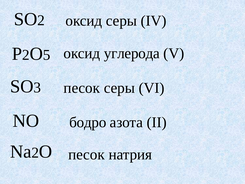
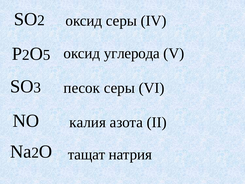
бодро: бодро -> калия (88, 122)
песок: песок -> тащат (87, 154)
